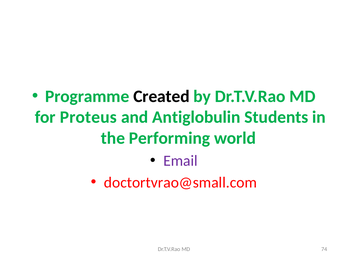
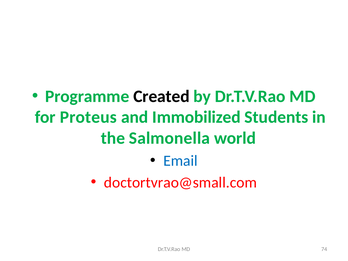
Antiglobulin: Antiglobulin -> Immobilized (196, 117)
Performing: Performing -> Salmonella (169, 138)
Email colour: purple -> blue (180, 161)
